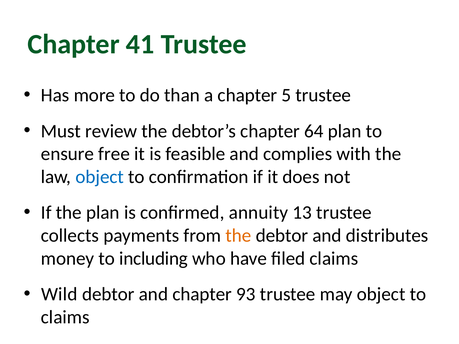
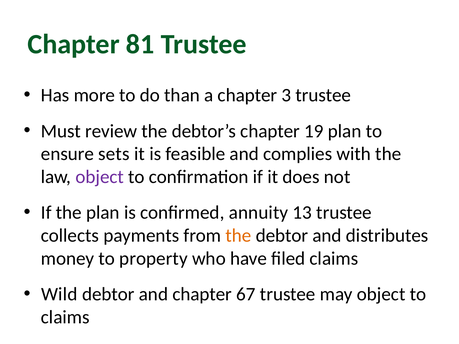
41: 41 -> 81 (140, 44)
5: 5 -> 3 (286, 95)
64: 64 -> 19 (314, 131)
free: free -> sets (114, 154)
object colour: blue -> purple (100, 177)
including: including -> property (153, 259)
93: 93 -> 67 (246, 294)
